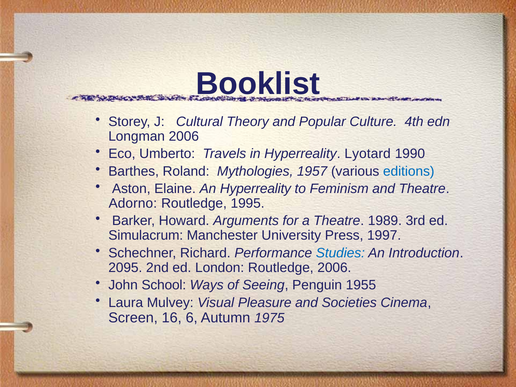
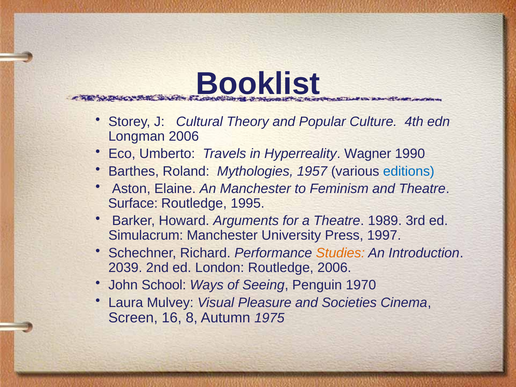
Lyotard: Lyotard -> Wagner (368, 154)
An Hyperreality: Hyperreality -> Manchester (255, 189)
Adorno: Adorno -> Surface (133, 203)
Studies colour: blue -> orange (340, 253)
2095: 2095 -> 2039 (125, 268)
1955: 1955 -> 1970 (361, 285)
6: 6 -> 8 (192, 318)
